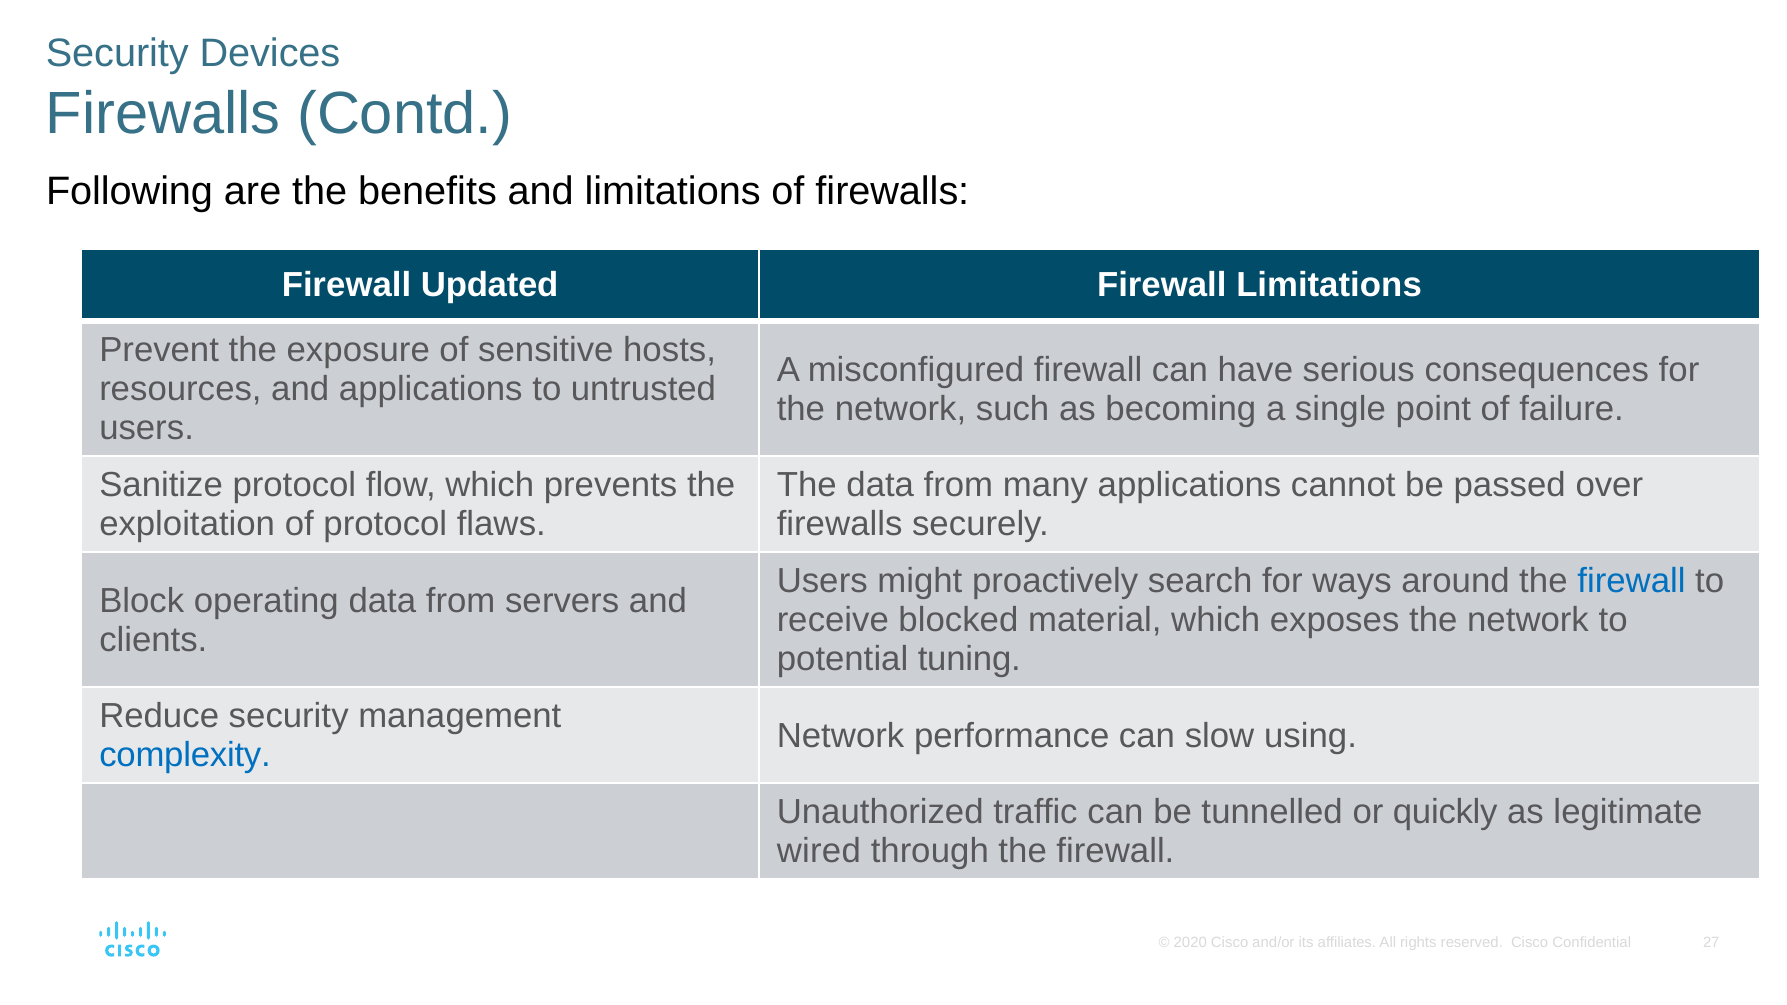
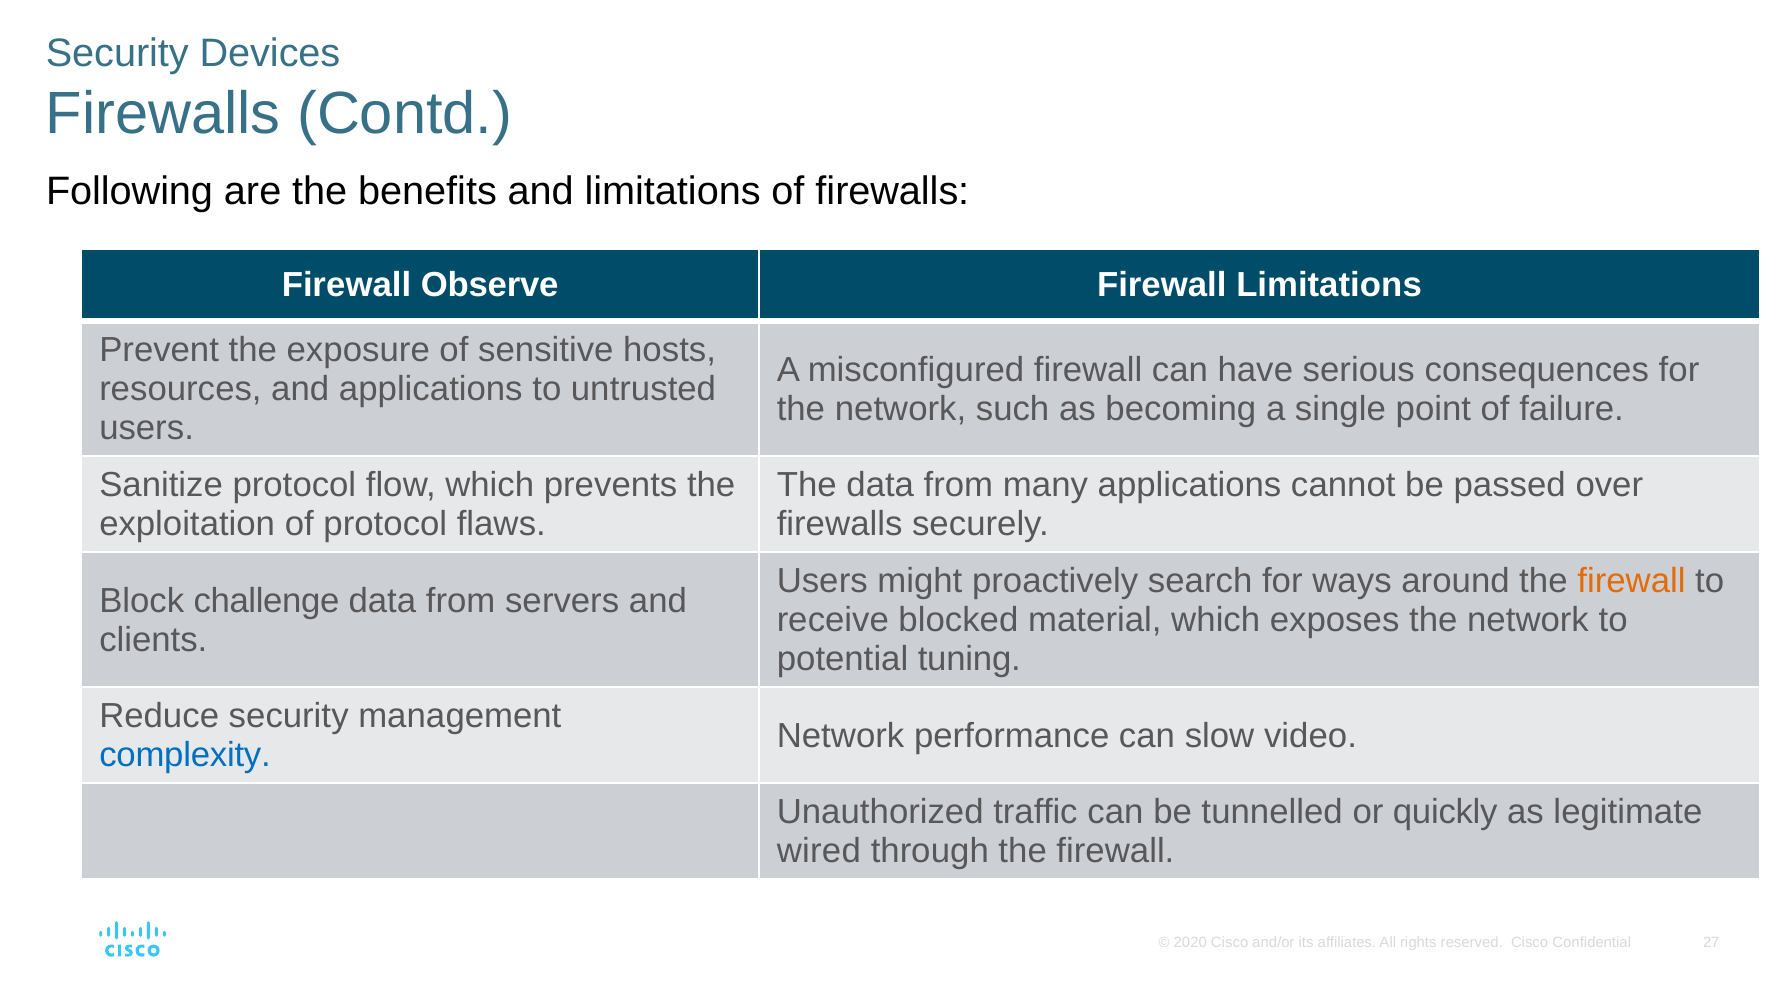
Updated: Updated -> Observe (490, 286)
firewall colour: blue -> orange (1631, 581)
operating: operating -> challenge (266, 601)
using: using -> video (1310, 736)
